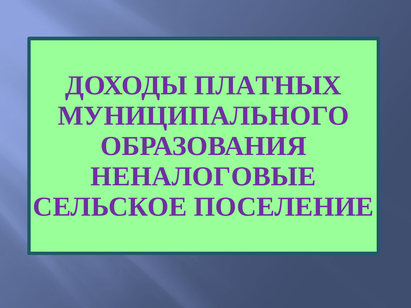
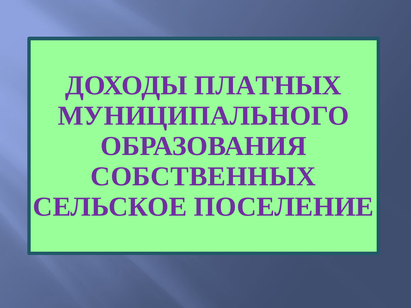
НЕНАЛОГОВЫЕ: НЕНАЛОГОВЫЕ -> СОБСТВЕННЫХ (203, 177)
